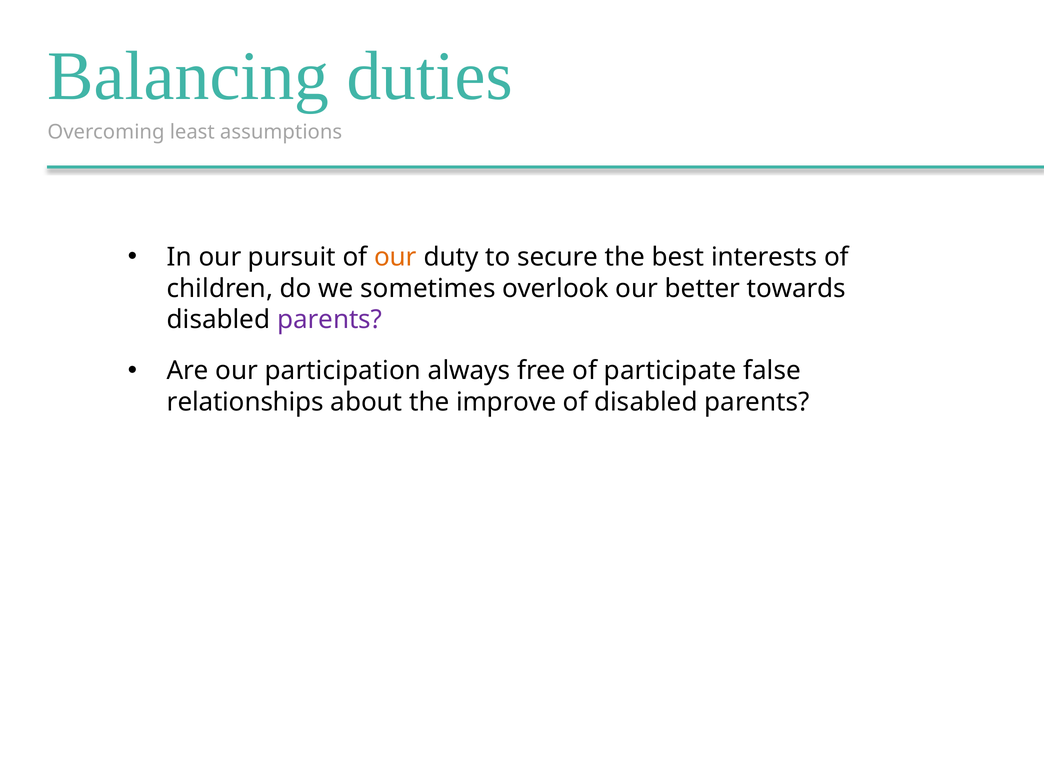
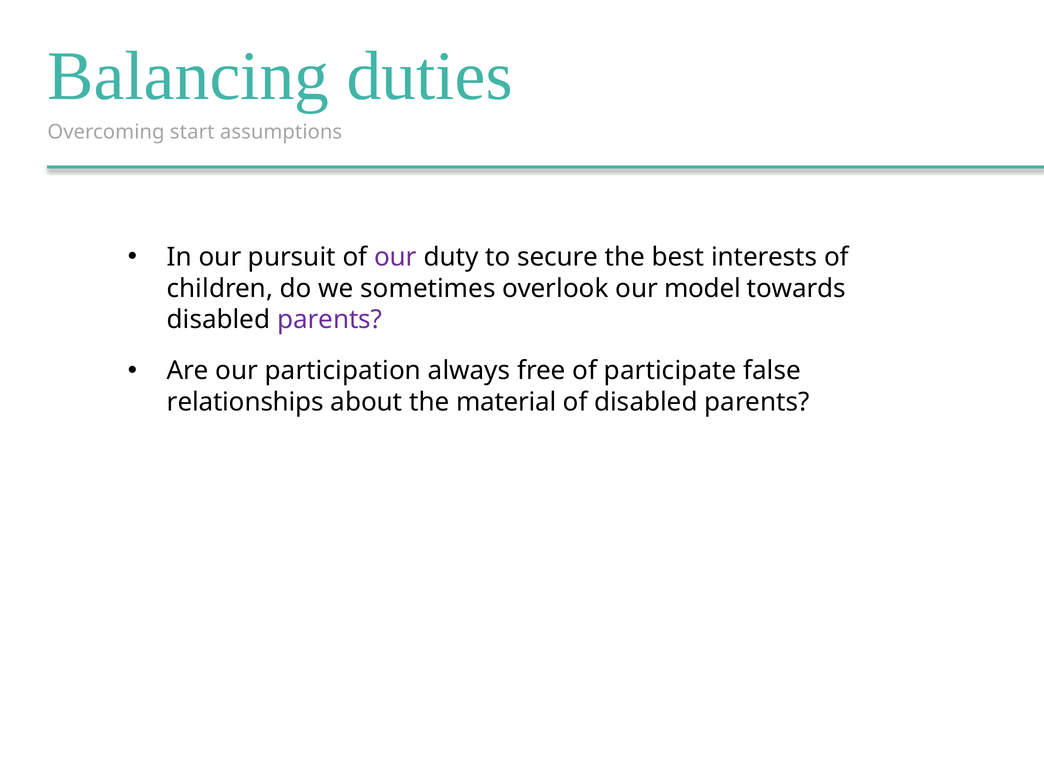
least: least -> start (192, 132)
our colour: orange -> purple (395, 257)
better: better -> model (703, 288)
improve: improve -> material (506, 402)
